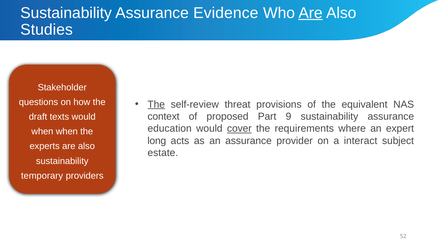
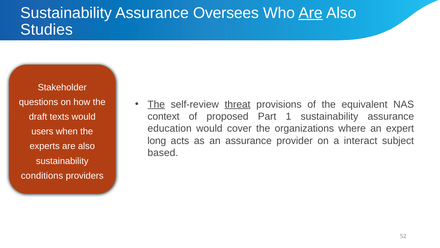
Evidence: Evidence -> Oversees (226, 13)
threat underline: none -> present (238, 104)
9: 9 -> 1 (289, 116)
cover underline: present -> none (239, 128)
requirements: requirements -> organizations (304, 128)
when: when -> users (42, 131)
estate: estate -> based (163, 153)
temporary: temporary -> conditions (42, 175)
